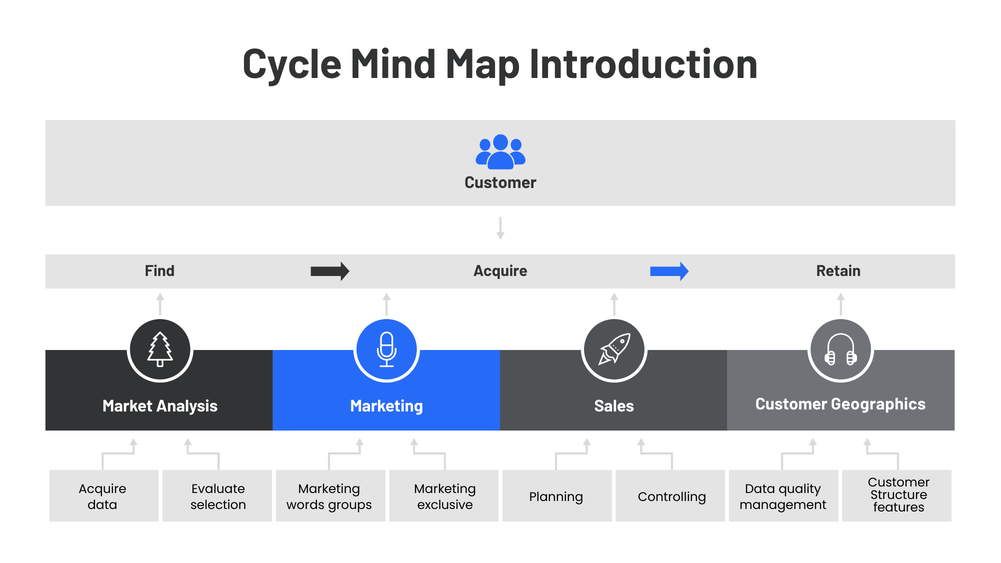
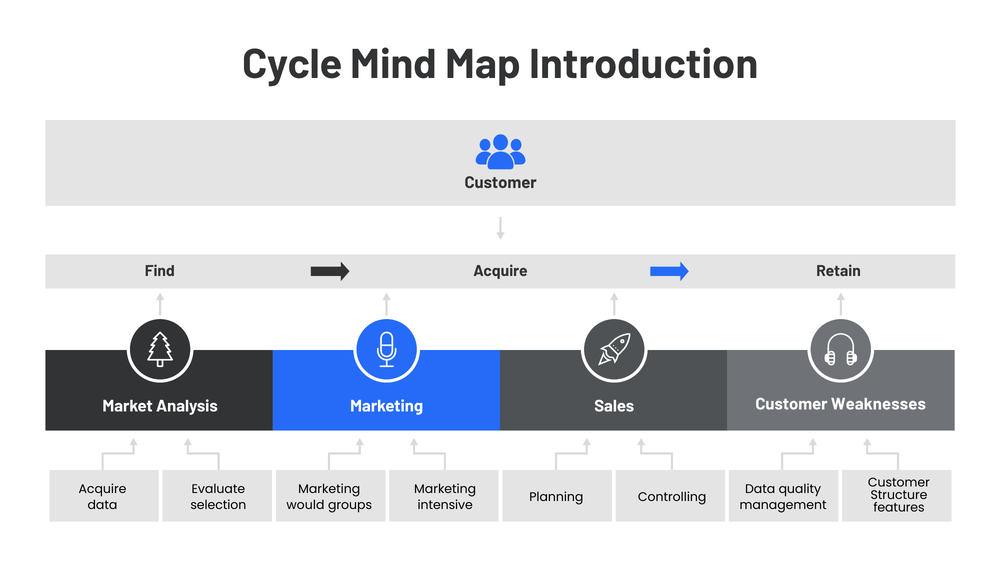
Geographics: Geographics -> Weaknesses (878, 404)
words: words -> would (305, 505)
exclusive: exclusive -> intensive (445, 505)
